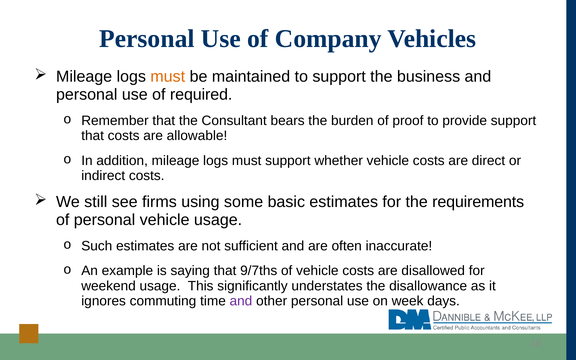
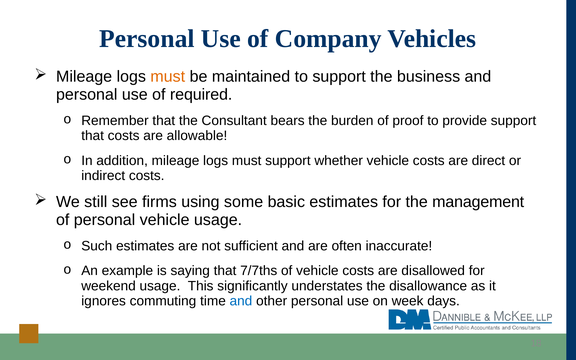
requirements: requirements -> management (478, 202)
9/7ths: 9/7ths -> 7/7ths (259, 271)
and colour: purple -> blue (241, 301)
